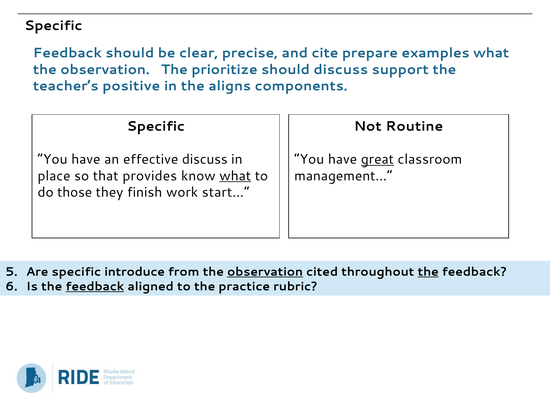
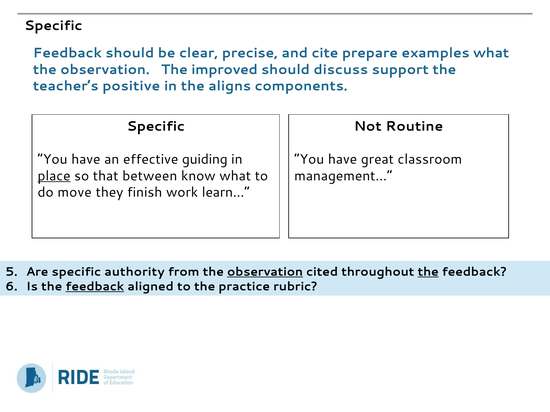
prioritize: prioritize -> improved (225, 70)
effective discuss: discuss -> guiding (205, 160)
great underline: present -> none (377, 160)
place underline: none -> present (54, 176)
provides: provides -> between (150, 176)
what underline: present -> none (235, 176)
those: those -> move (75, 193)
start…: start… -> learn… (226, 193)
introduce: introduce -> authority (134, 272)
